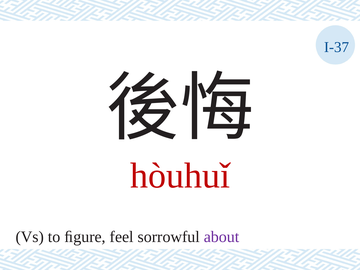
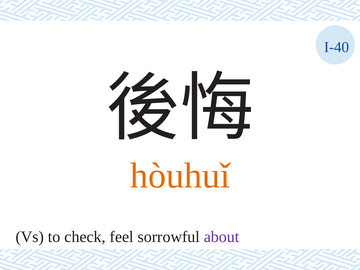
I-37: I-37 -> I-40 (337, 47)
hòuhuǐ colour: red -> orange (180, 176)
ﬁgure: ﬁgure -> check (85, 237)
